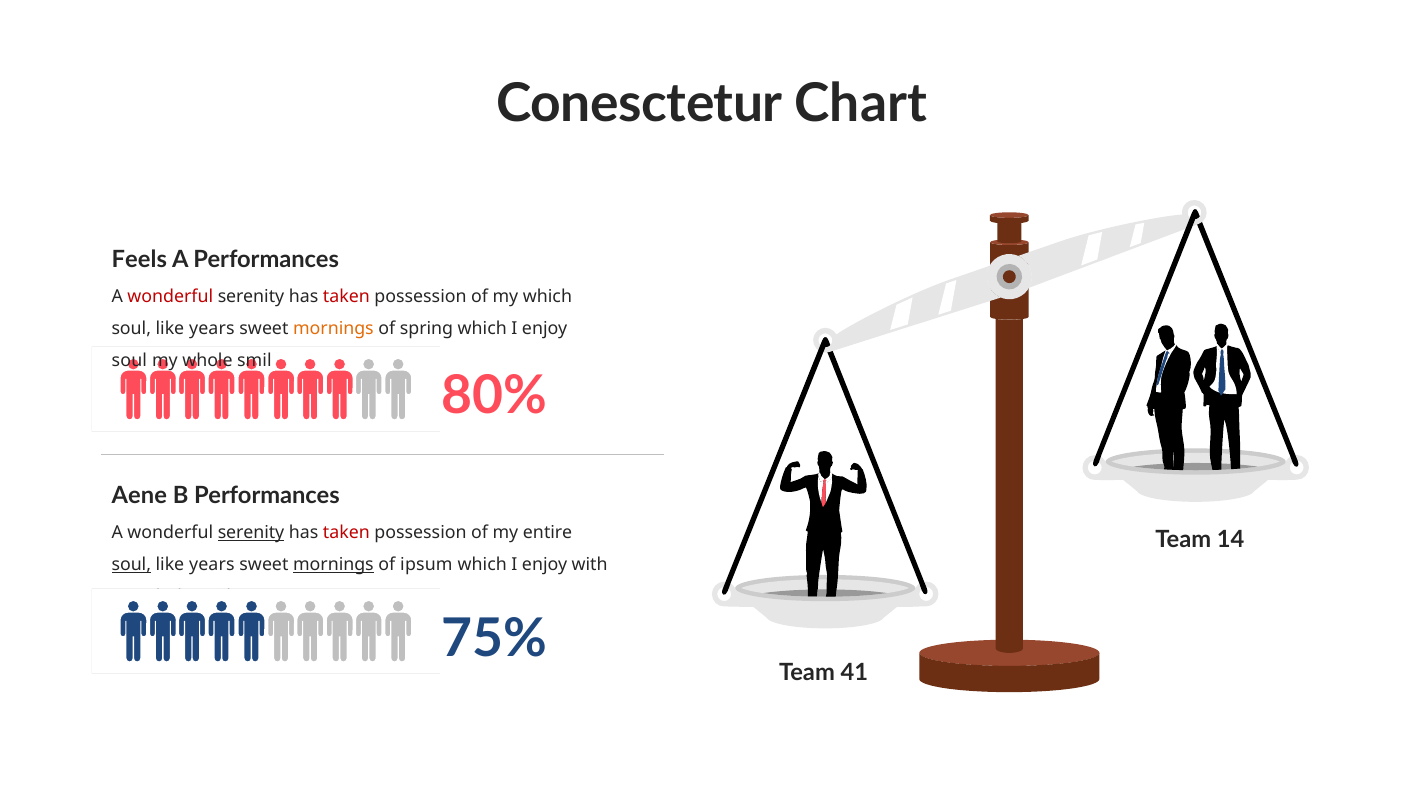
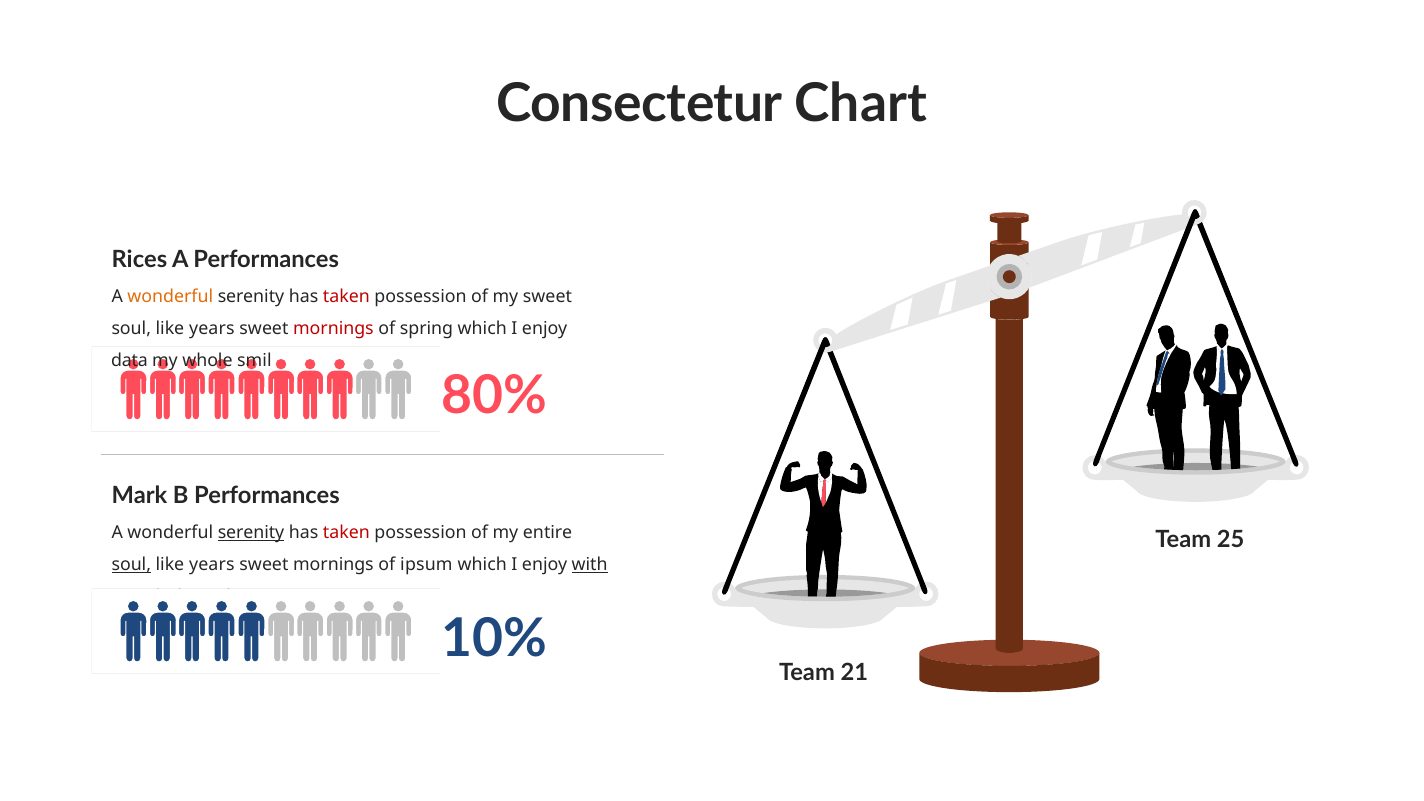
Conesctetur: Conesctetur -> Consectetur (639, 104)
Feels: Feels -> Rices (139, 259)
wonderful colour: red -> orange (170, 297)
my which: which -> sweet (547, 297)
mornings colour: orange -> red (333, 329)
soul: soul -> data (130, 361)
Aene: Aene -> Mark (139, 495)
14: 14 -> 25 (1231, 540)
mornings underline: present -> none (333, 565)
with underline: none -> present (590, 565)
75%: 75% -> 10% (494, 638)
41: 41 -> 21 (854, 673)
